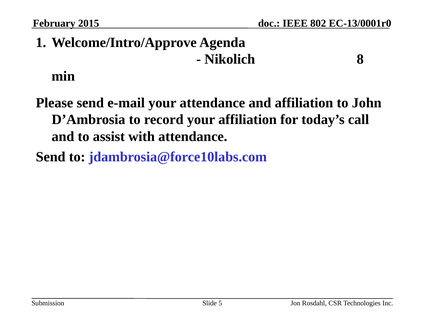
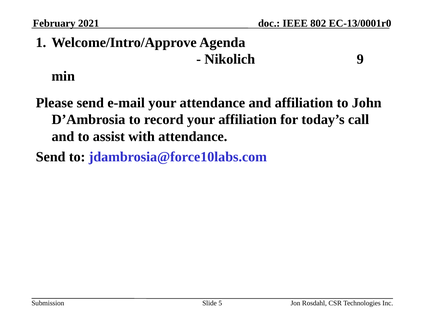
2015: 2015 -> 2021 (89, 23)
8: 8 -> 9 (360, 59)
